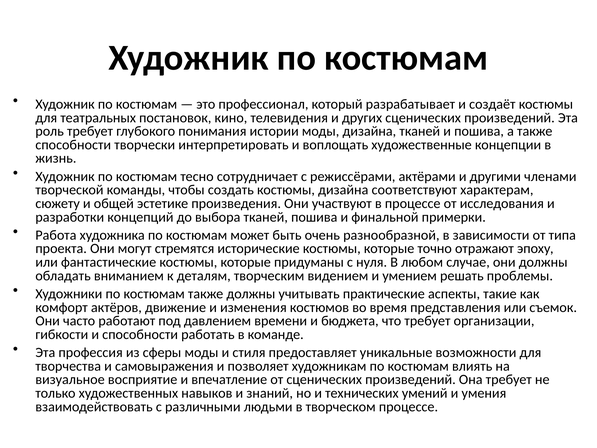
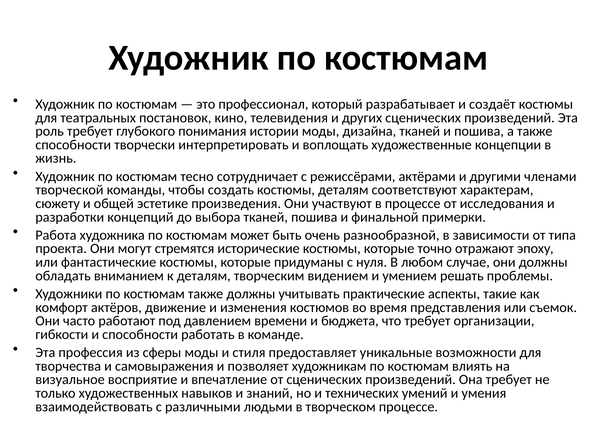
костюмы дизайна: дизайна -> деталям (343, 190)
